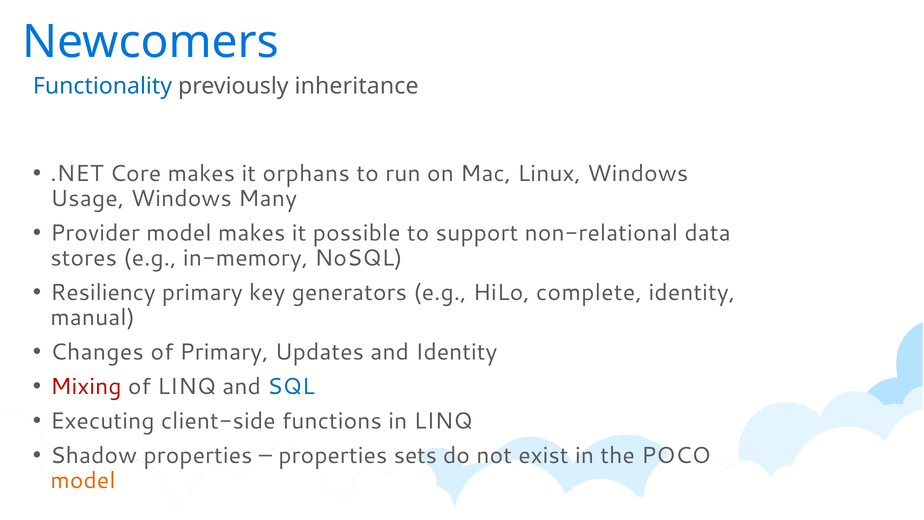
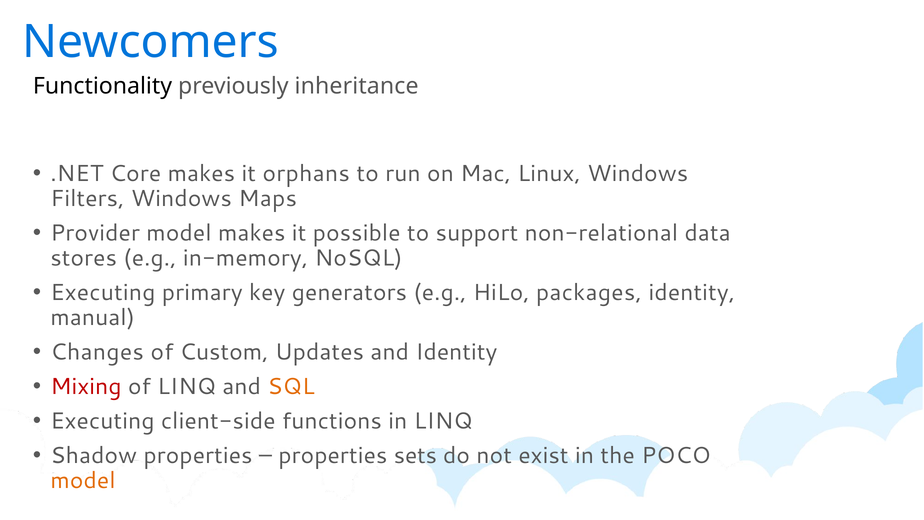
Functionality colour: blue -> black (102, 86)
Usage: Usage -> Filters (87, 198)
Many: Many -> Maps (268, 198)
Resiliency: Resiliency -> Executing (103, 292)
complete: complete -> packages (589, 292)
of Primary: Primary -> Custom (224, 352)
SQL colour: blue -> orange (291, 386)
